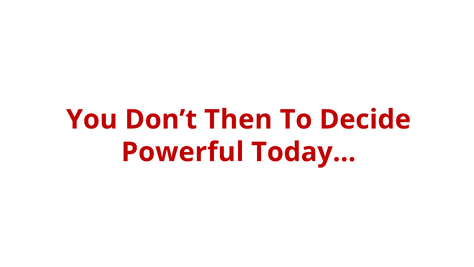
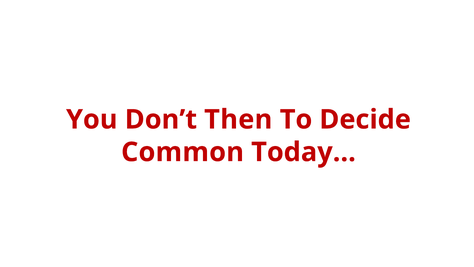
Powerful: Powerful -> Common (183, 152)
